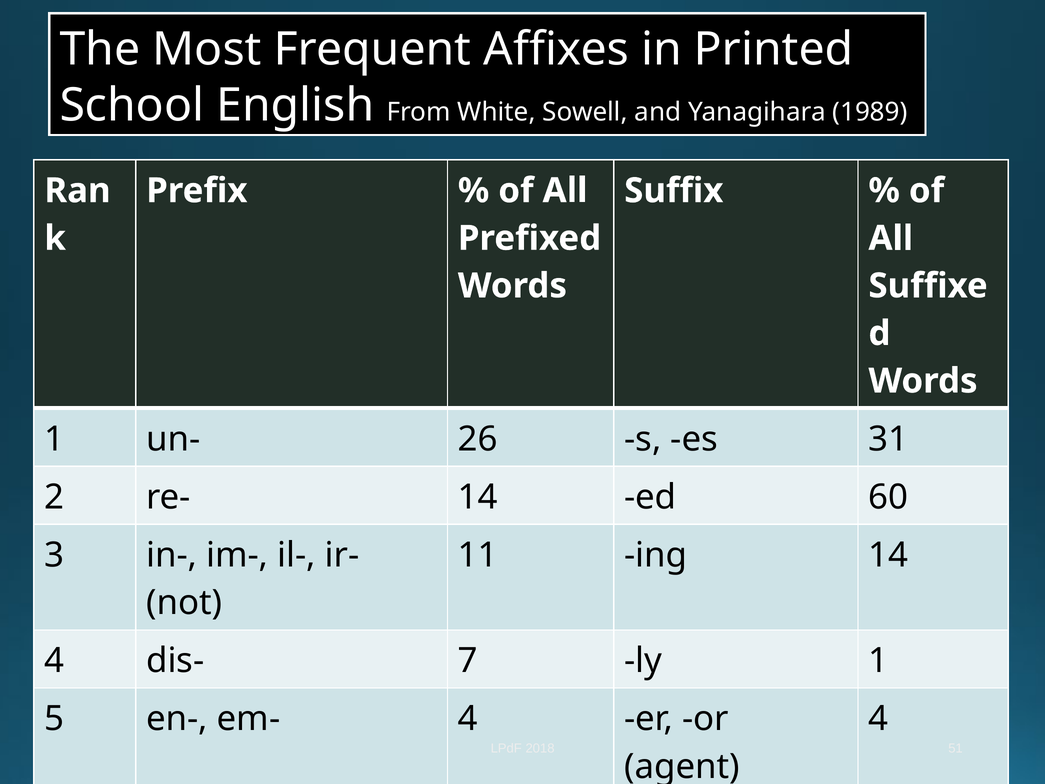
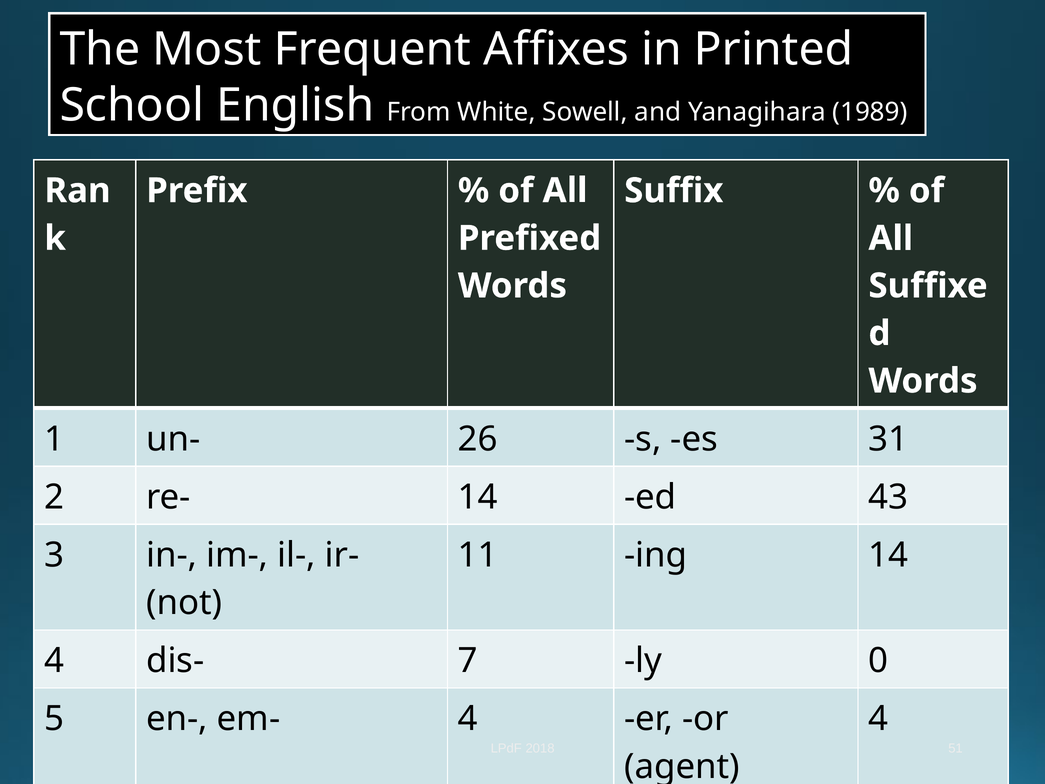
60: 60 -> 43 (888, 497)
ly 1: 1 -> 0 (878, 661)
